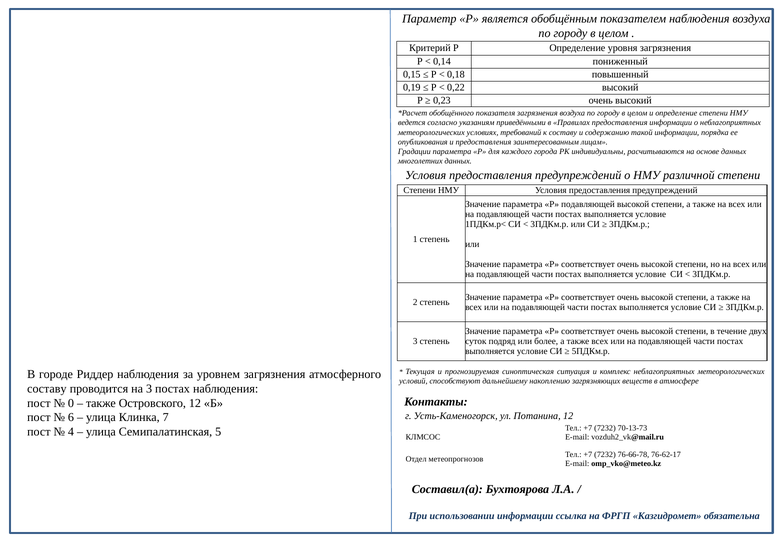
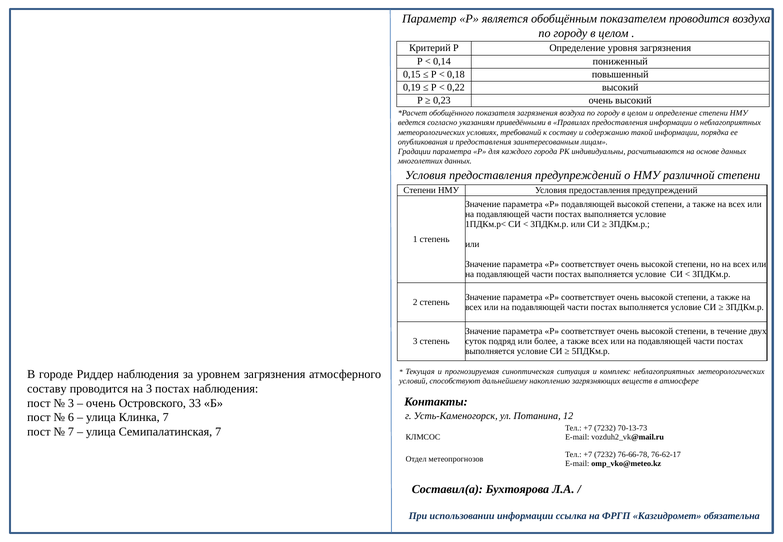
показателем наблюдения: наблюдения -> проводится (699, 19)
0: 0 -> 3 (71, 403)
также: также -> очень (101, 403)
Островского 12: 12 -> 33 (195, 403)
4: 4 -> 7 (71, 432)
Семипалатинская 5: 5 -> 7 (218, 432)
